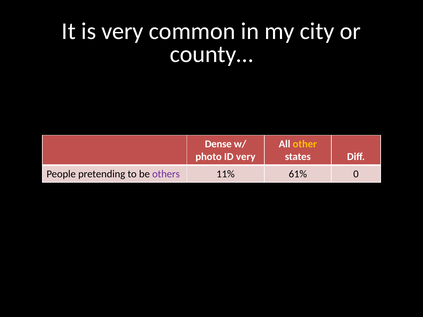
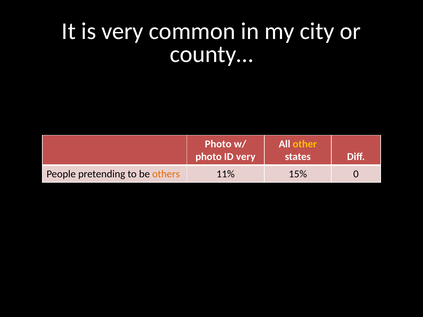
Dense: Dense -> Photo (218, 144)
others colour: purple -> orange (166, 174)
61%: 61% -> 15% (298, 174)
